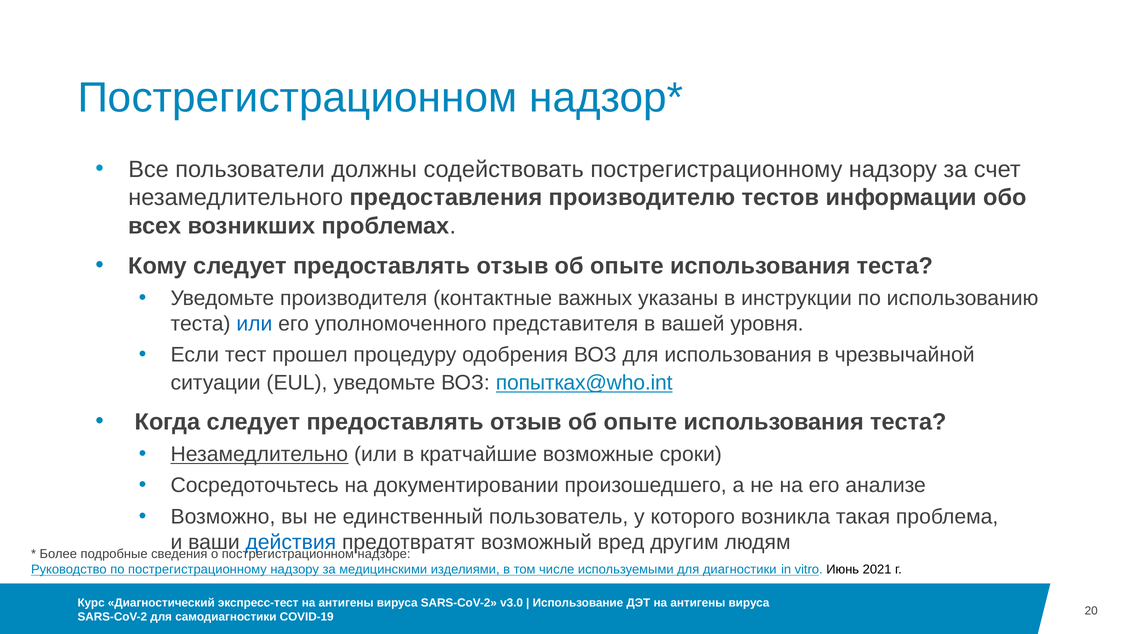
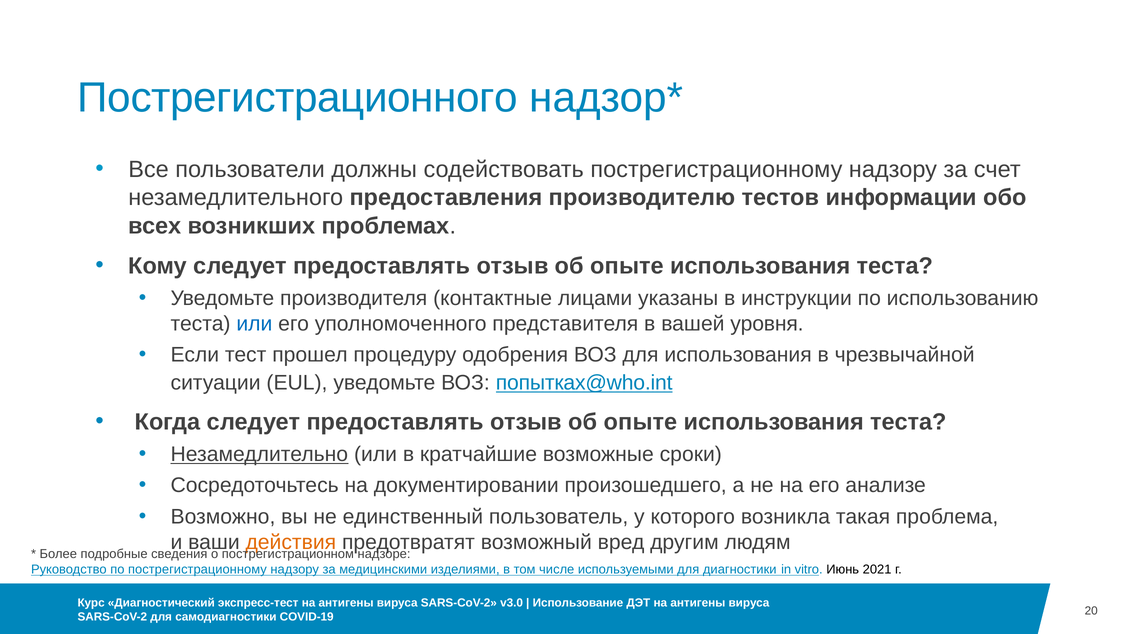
Пострегистрационном: Пострегистрационном -> Пострегистрационного (298, 98)
важных: важных -> лицами (595, 299)
действия colour: blue -> orange (291, 543)
